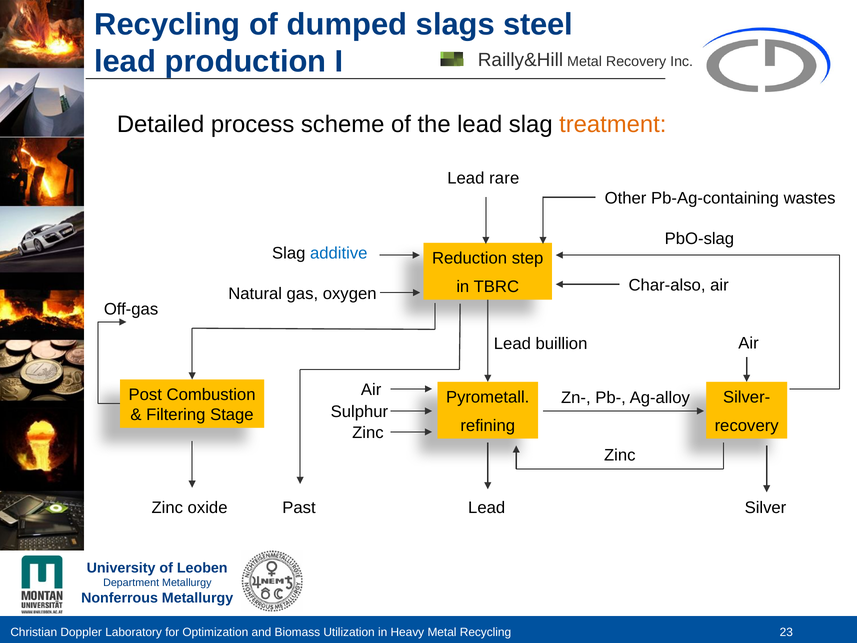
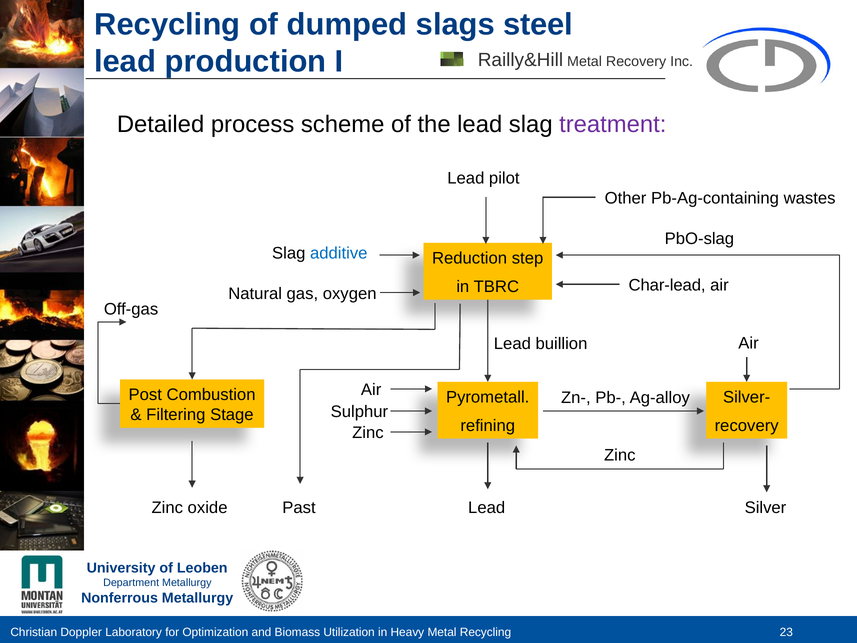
treatment colour: orange -> purple (613, 124)
rare: rare -> pilot (504, 178)
Char-also: Char-also -> Char-lead (667, 285)
